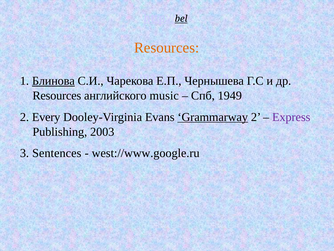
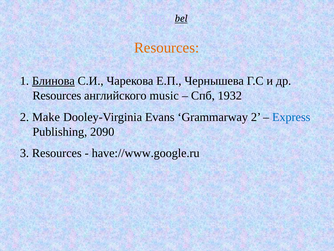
1949: 1949 -> 1932 (230, 95)
Every: Every -> Make (46, 117)
Grammarway underline: present -> none (213, 117)
Express colour: purple -> blue (291, 117)
2003: 2003 -> 2090 (102, 132)
3 Sentences: Sentences -> Resources (57, 153)
west://www.google.ru: west://www.google.ru -> have://www.google.ru (146, 153)
